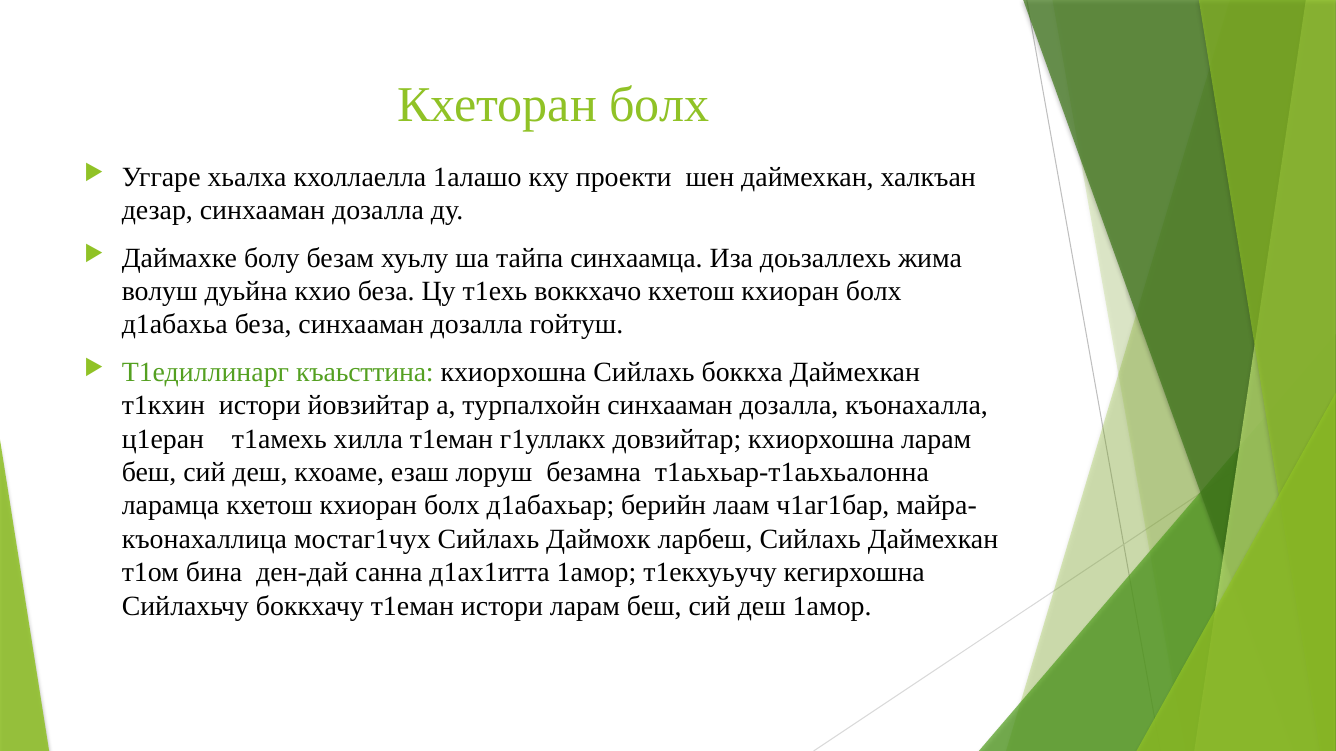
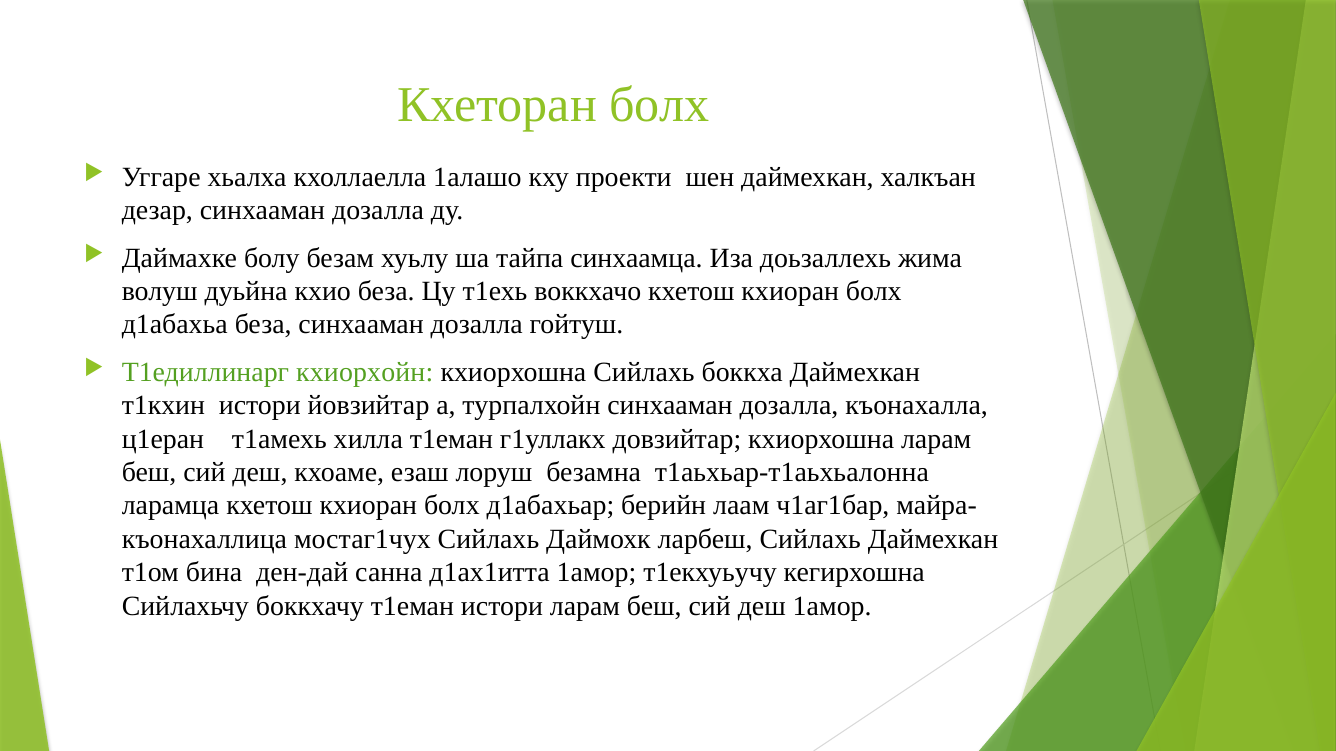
къаьсттина: къаьсттина -> кхиорхойн (365, 372)
